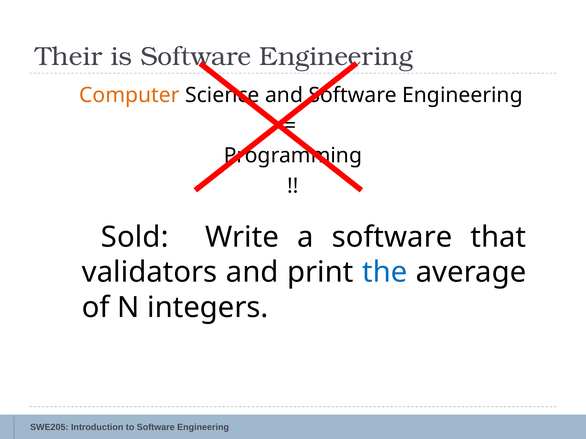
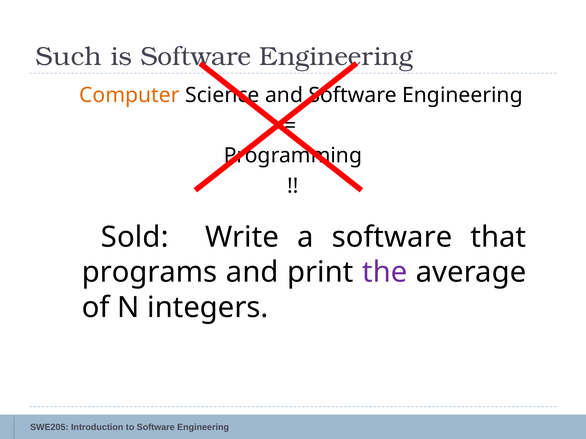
Their: Their -> Such (69, 56)
validators: validators -> programs (150, 273)
the colour: blue -> purple (385, 273)
